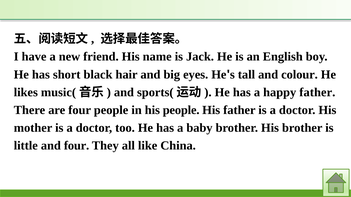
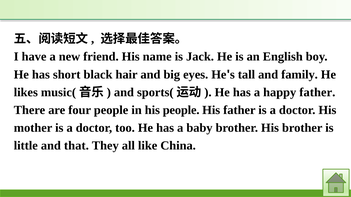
colour: colour -> family (300, 75)
and four: four -> that (76, 146)
